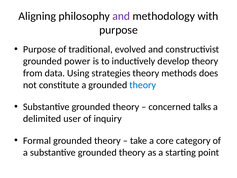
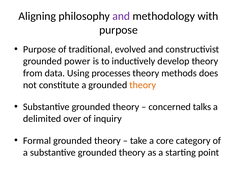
strategies: strategies -> processes (111, 73)
theory colour: blue -> orange (143, 85)
user: user -> over (72, 119)
